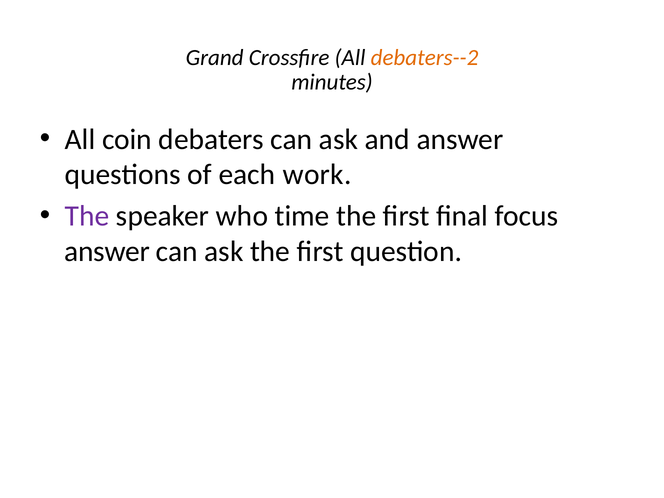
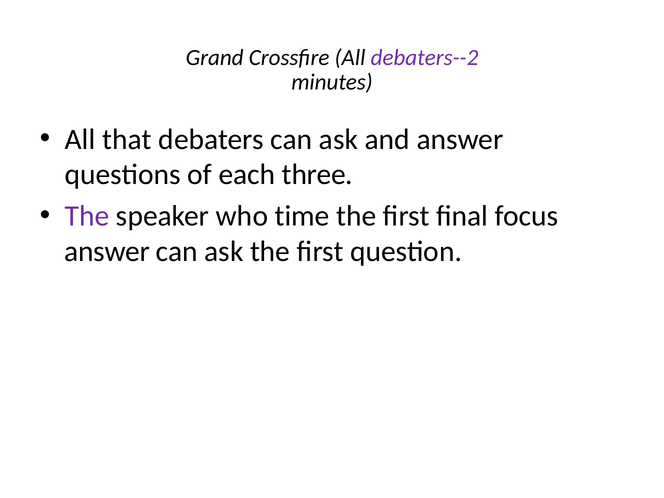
debaters--2 colour: orange -> purple (424, 57)
coin: coin -> that (127, 139)
work: work -> three (317, 175)
